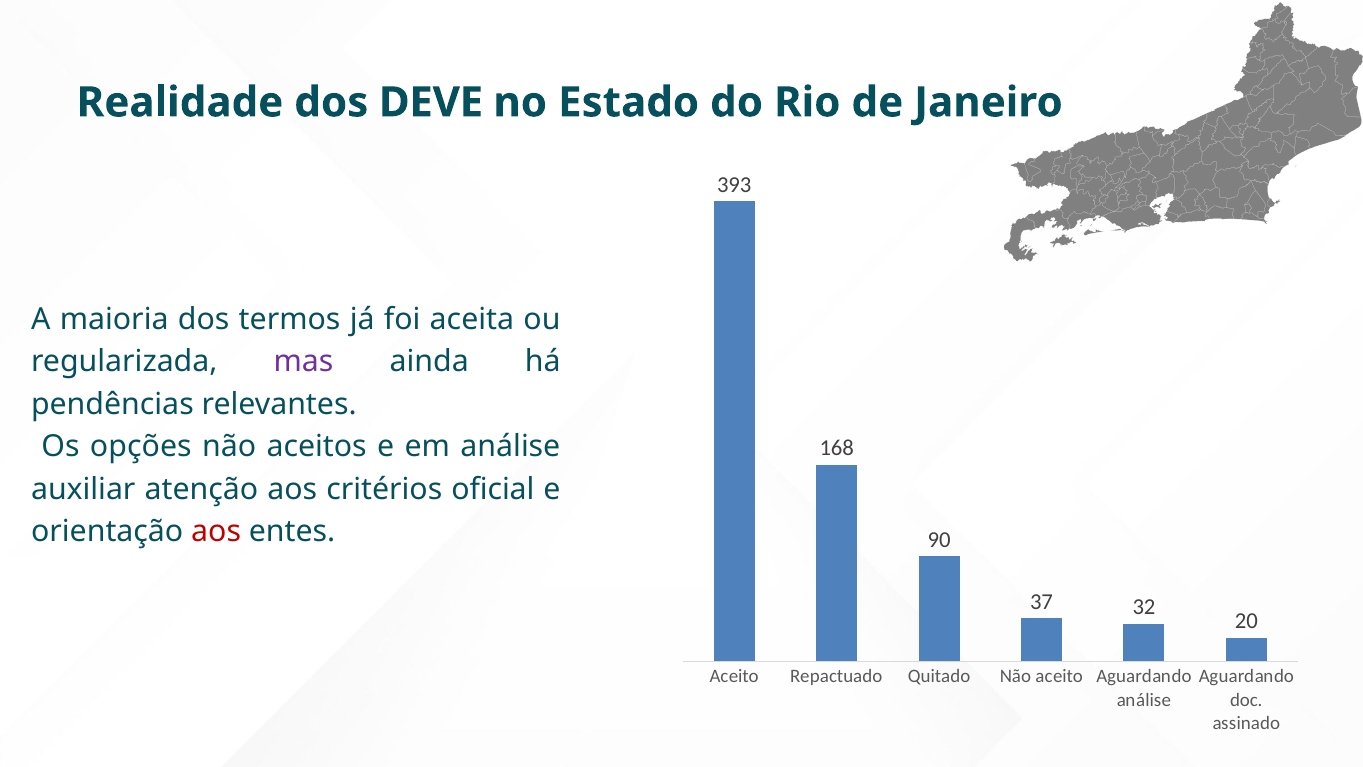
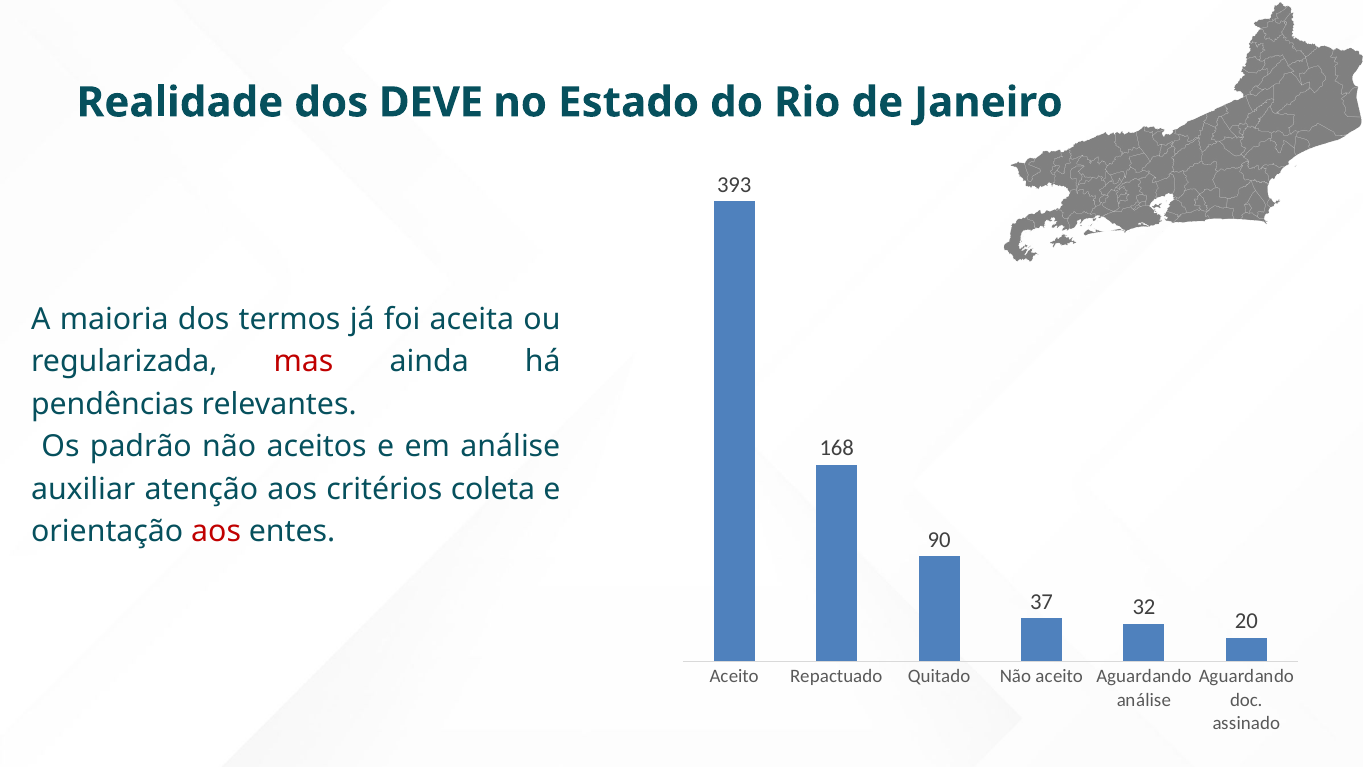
mas colour: purple -> red (304, 362)
opções: opções -> padrão (141, 447)
oficial: oficial -> coleta (493, 489)
